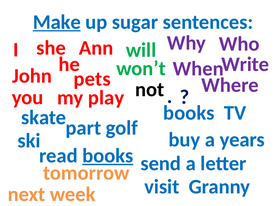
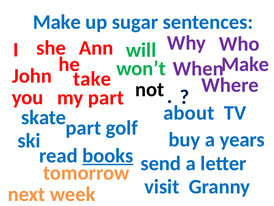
Make underline: present -> none (57, 22)
Write: Write -> Make (245, 64)
pets: pets -> take (92, 79)
my play: play -> part (106, 98)
books: books -> about (189, 113)
